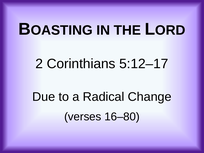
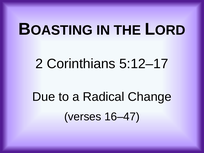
16–80: 16–80 -> 16–47 (122, 117)
